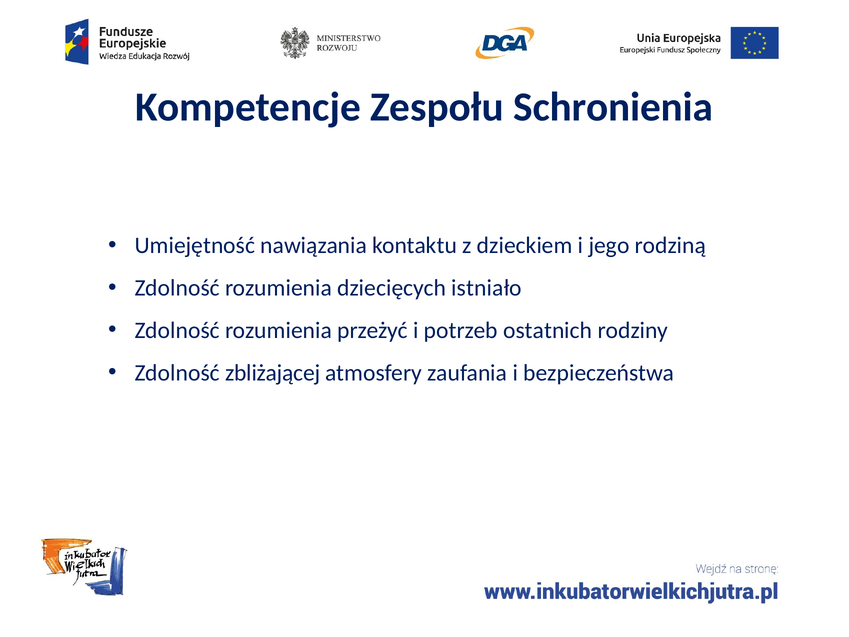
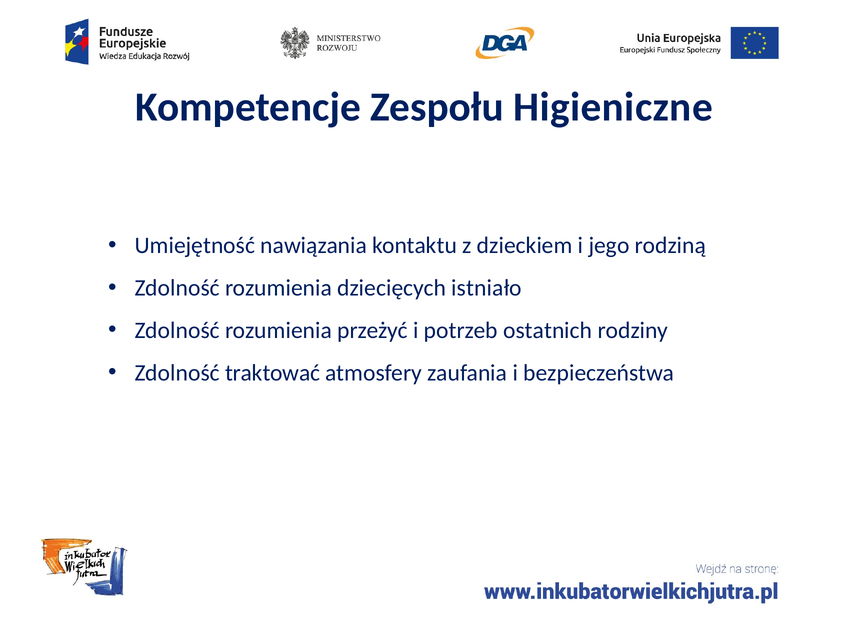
Schronienia: Schronienia -> Higieniczne (613, 107)
zbliżającej: zbliżającej -> traktować (273, 373)
